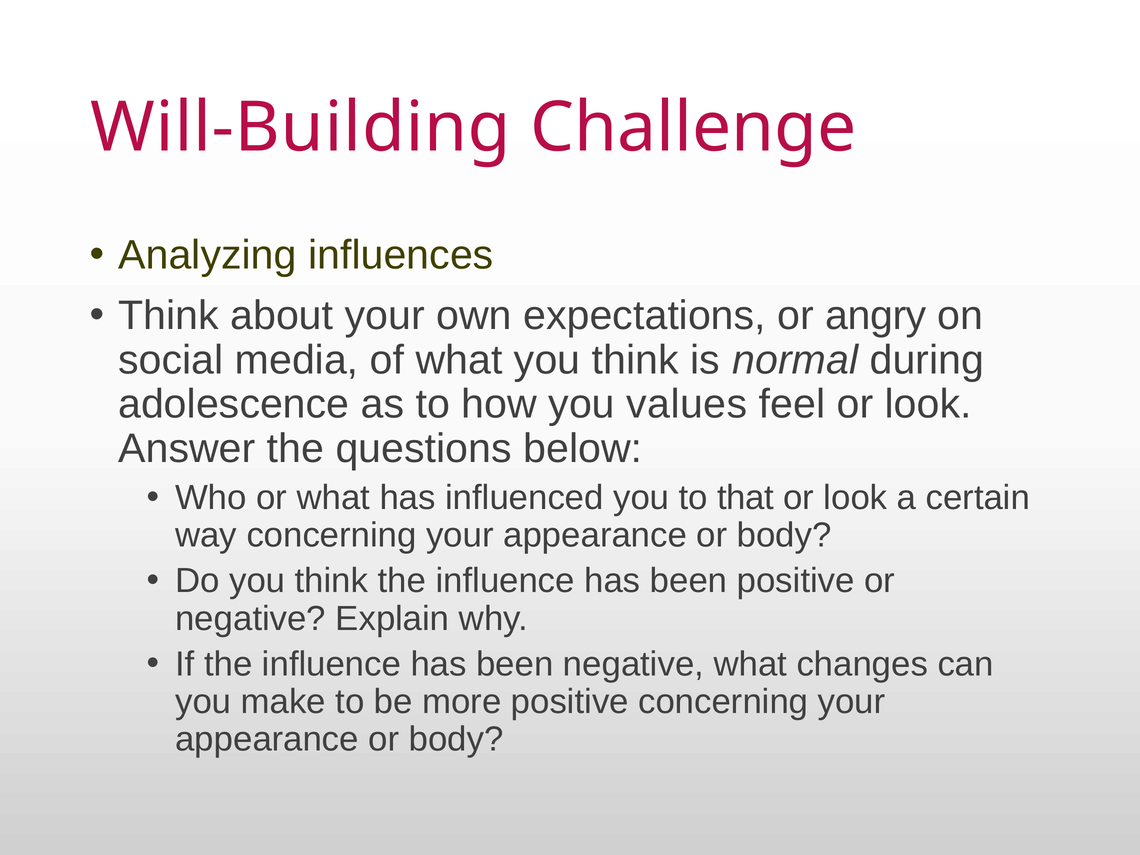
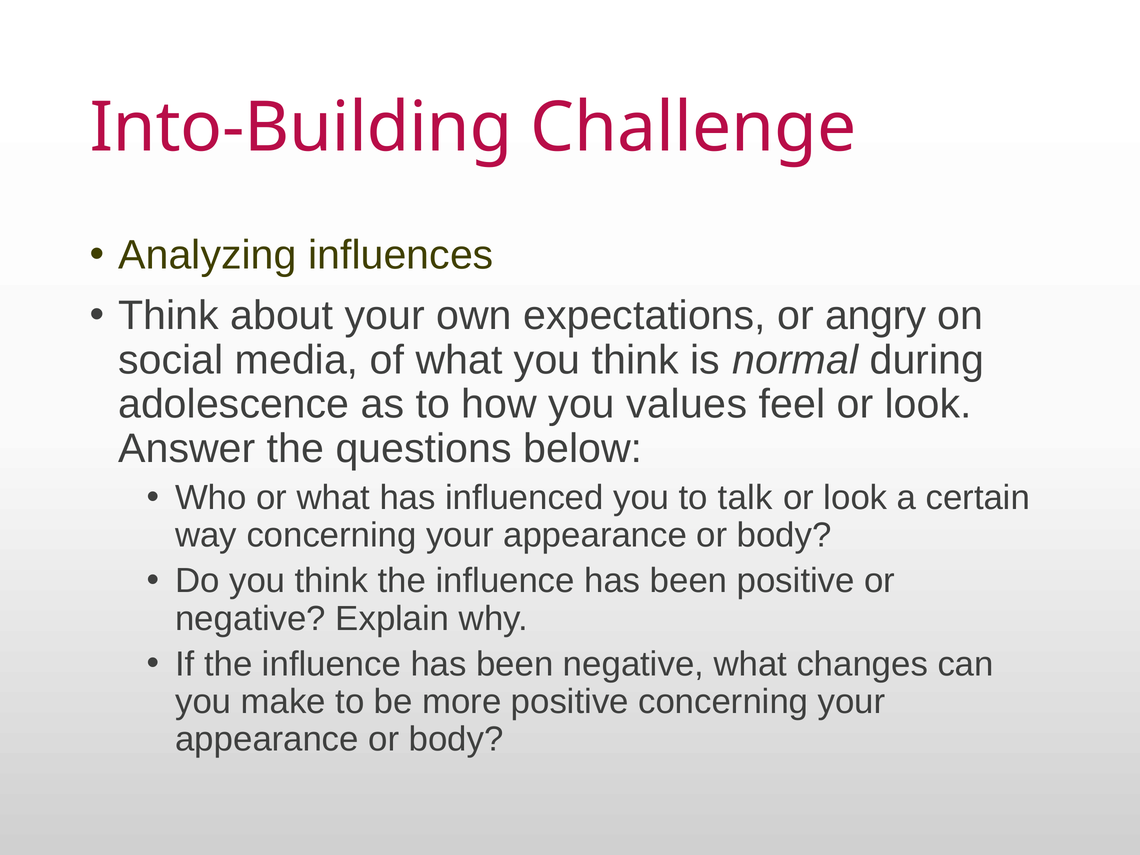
Will-Building: Will-Building -> Into-Building (301, 128)
that: that -> talk (745, 498)
